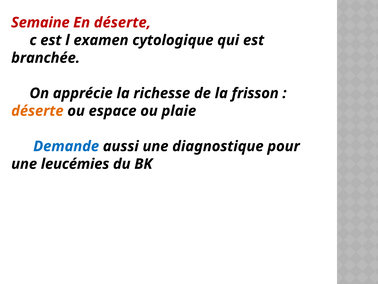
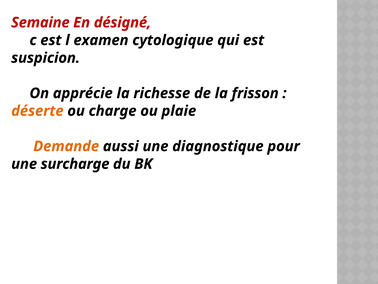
En déserte: déserte -> désigné (122, 23)
branchée: branchée -> suspicion (46, 58)
espace: espace -> charge (113, 111)
Demande colour: blue -> orange (66, 146)
leucémies: leucémies -> surcharge (75, 164)
